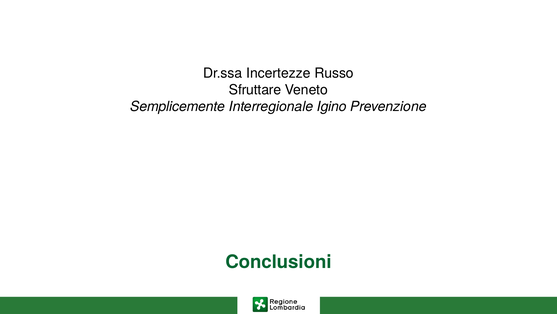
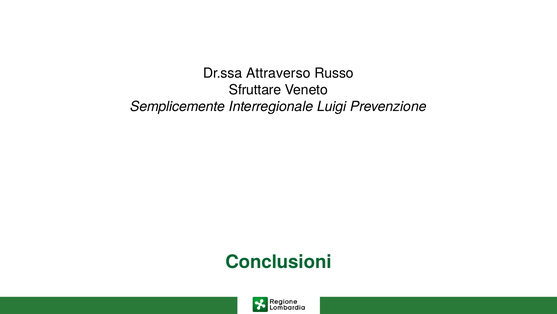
Incertezze: Incertezze -> Attraverso (278, 73)
Igino: Igino -> Luigi (332, 106)
